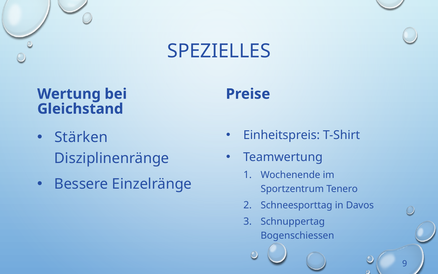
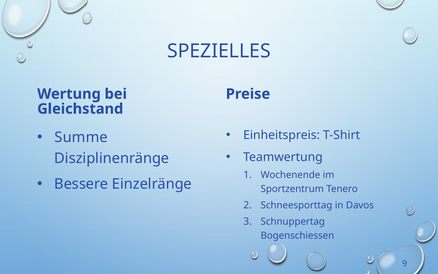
Stärken: Stärken -> Summe (81, 137)
